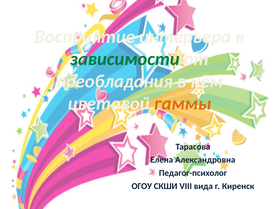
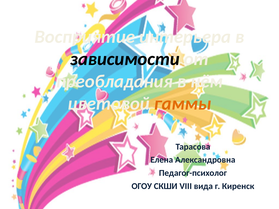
зависимости colour: green -> black (125, 59)
